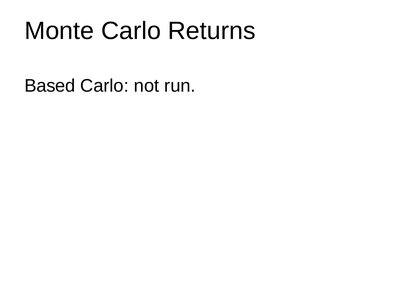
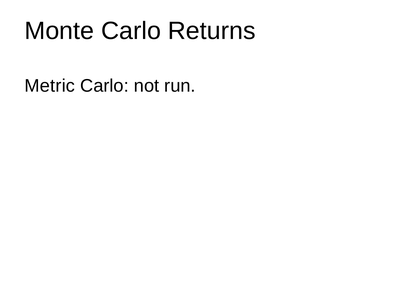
Based: Based -> Metric (50, 86)
